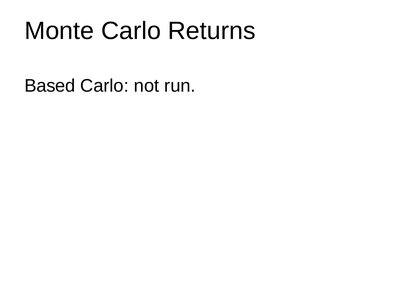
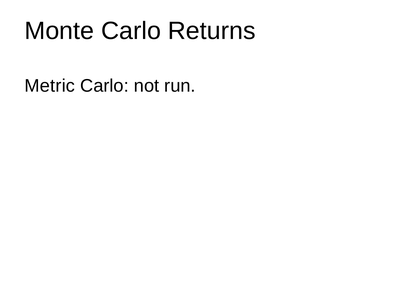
Based: Based -> Metric (50, 86)
